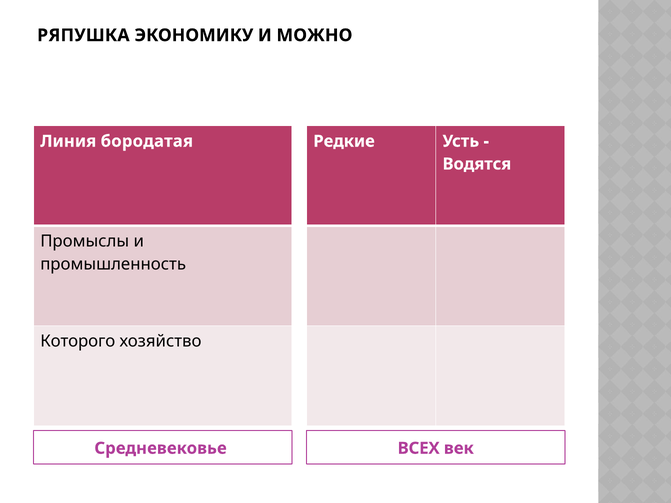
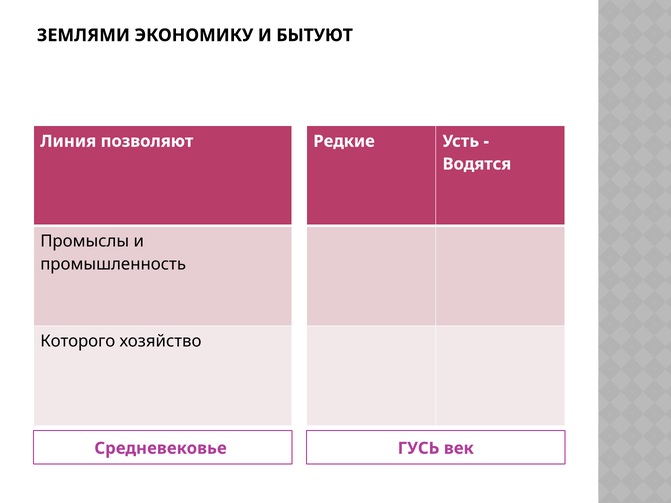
РЯПУШКА: РЯПУШКА -> ЗЕМЛЯМИ (83, 35)
МОЖНО: МОЖНО -> БЫТУЮТ (315, 35)
бородатая: бородатая -> позволяют (147, 141)
ВСЕХ: ВСЕХ -> ГУСЬ (419, 448)
